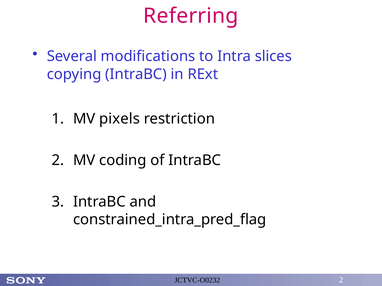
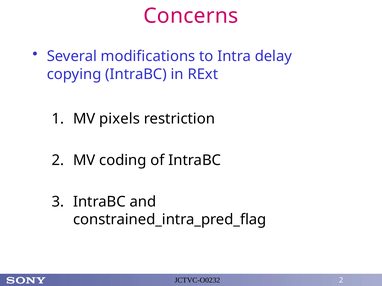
Referring: Referring -> Concerns (191, 16)
slices: slices -> delay (273, 56)
